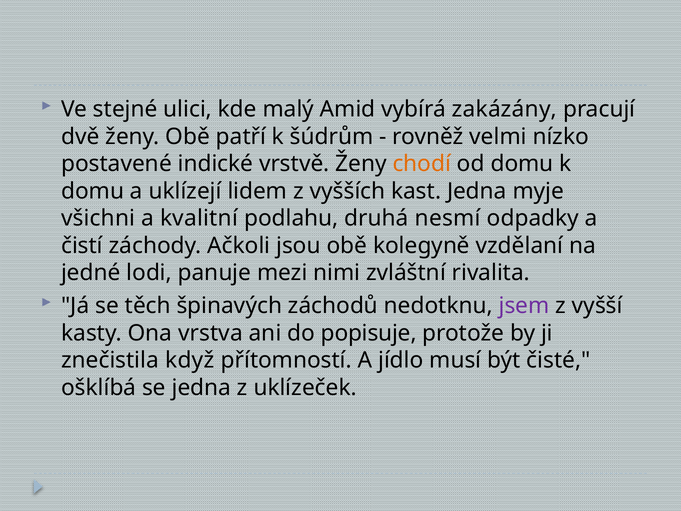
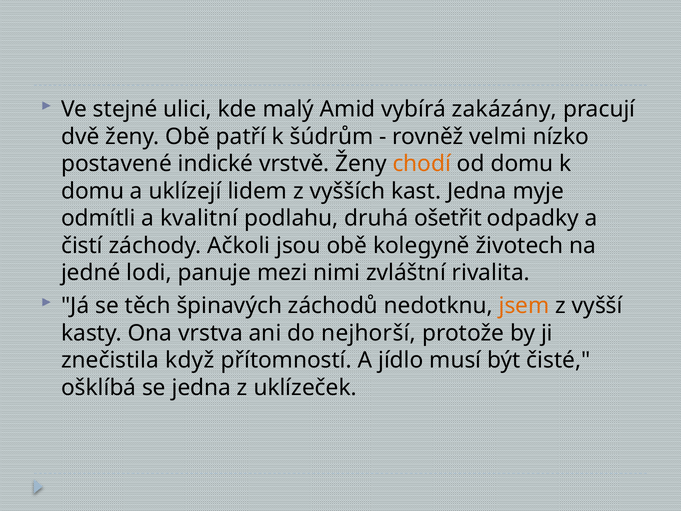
všichni: všichni -> odmítli (98, 218)
nesmí: nesmí -> ošetřit (448, 218)
vzdělaní: vzdělaní -> životech (519, 246)
jsem colour: purple -> orange (524, 306)
popisuje: popisuje -> nejhorší (369, 333)
